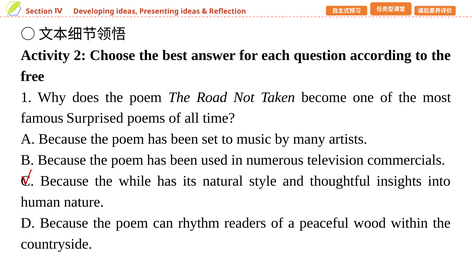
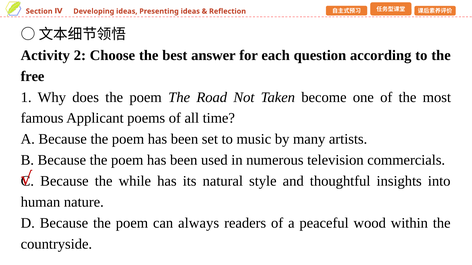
Surprised: Surprised -> Applicant (95, 118)
rhythm: rhythm -> always (199, 223)
